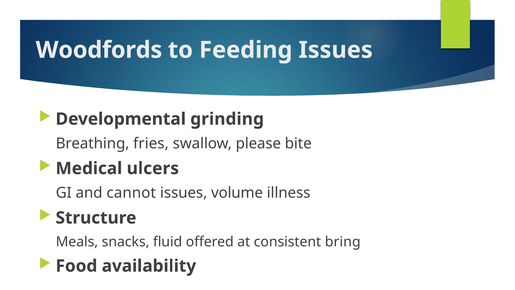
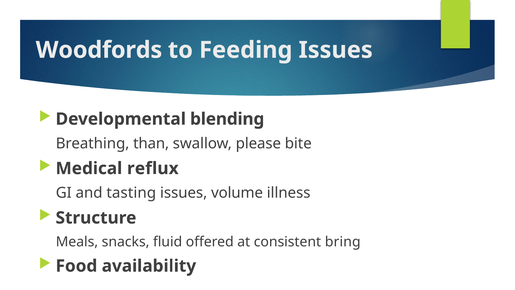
grinding: grinding -> blending (227, 119)
fries: fries -> than (151, 143)
ulcers: ulcers -> reflux (153, 168)
cannot: cannot -> tasting (131, 193)
